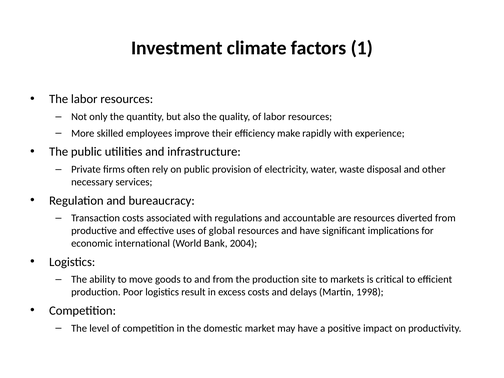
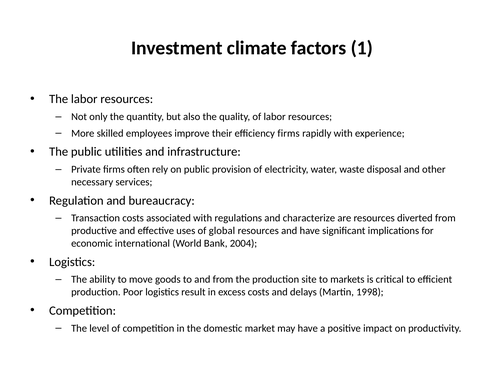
efficiency make: make -> firms (289, 133)
accountable: accountable -> characterize (309, 218)
